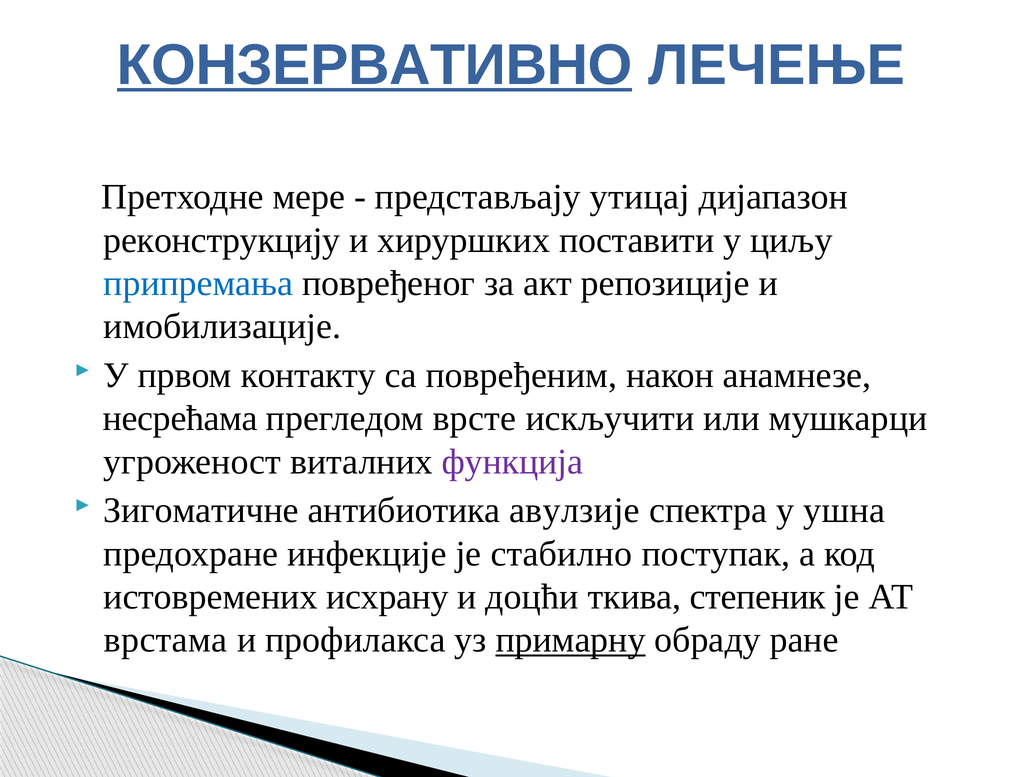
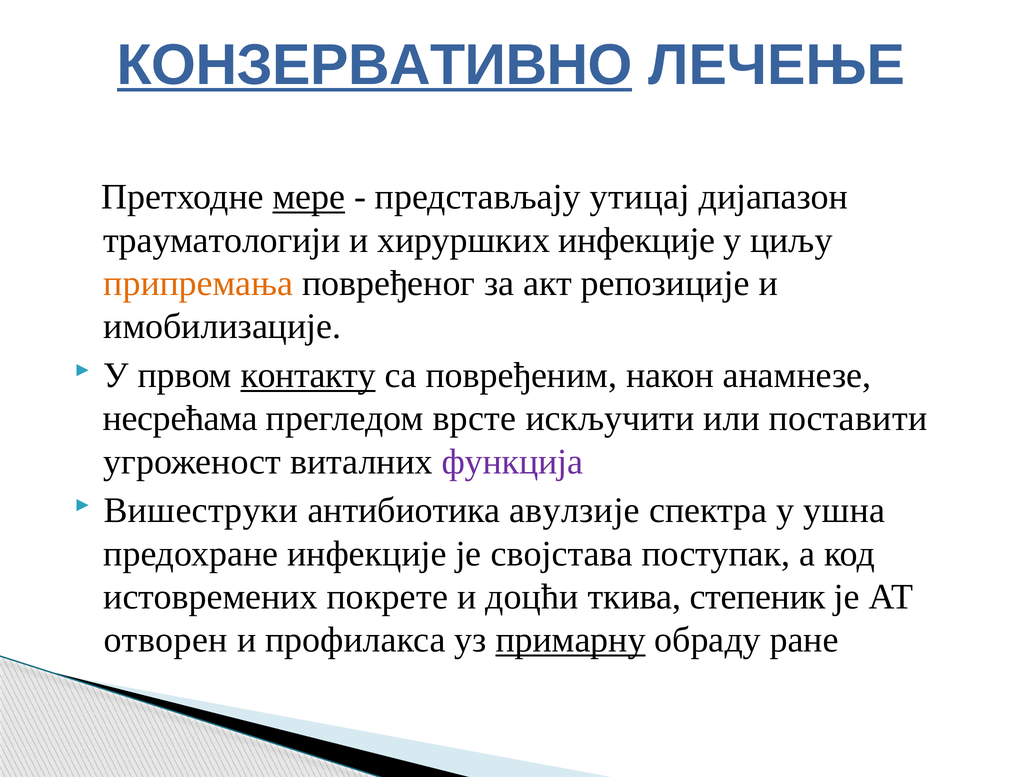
мере underline: none -> present (309, 197)
реконструкцију: реконструкцију -> трауматологији (222, 240)
хируршких поставити: поставити -> инфекције (637, 240)
припремања colour: blue -> orange (198, 283)
контакту underline: none -> present (308, 375)
мушкарци: мушкарци -> поставити (848, 419)
Зигоматичне: Зигоматичне -> Вишеструки (201, 511)
стабилно: стабилно -> својстава (562, 554)
исхрану: исхрану -> покрете (387, 597)
врстама: врстама -> отворен (166, 640)
